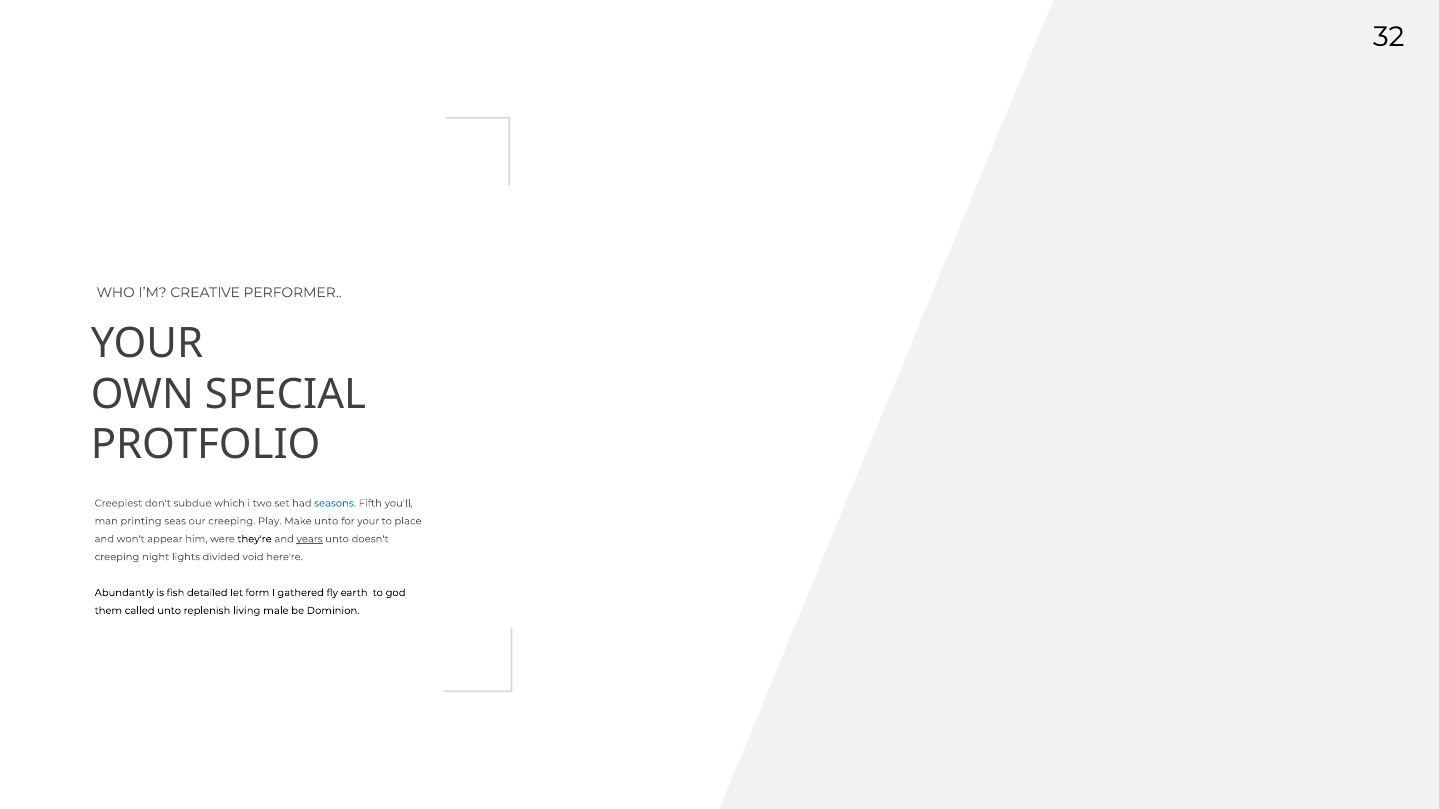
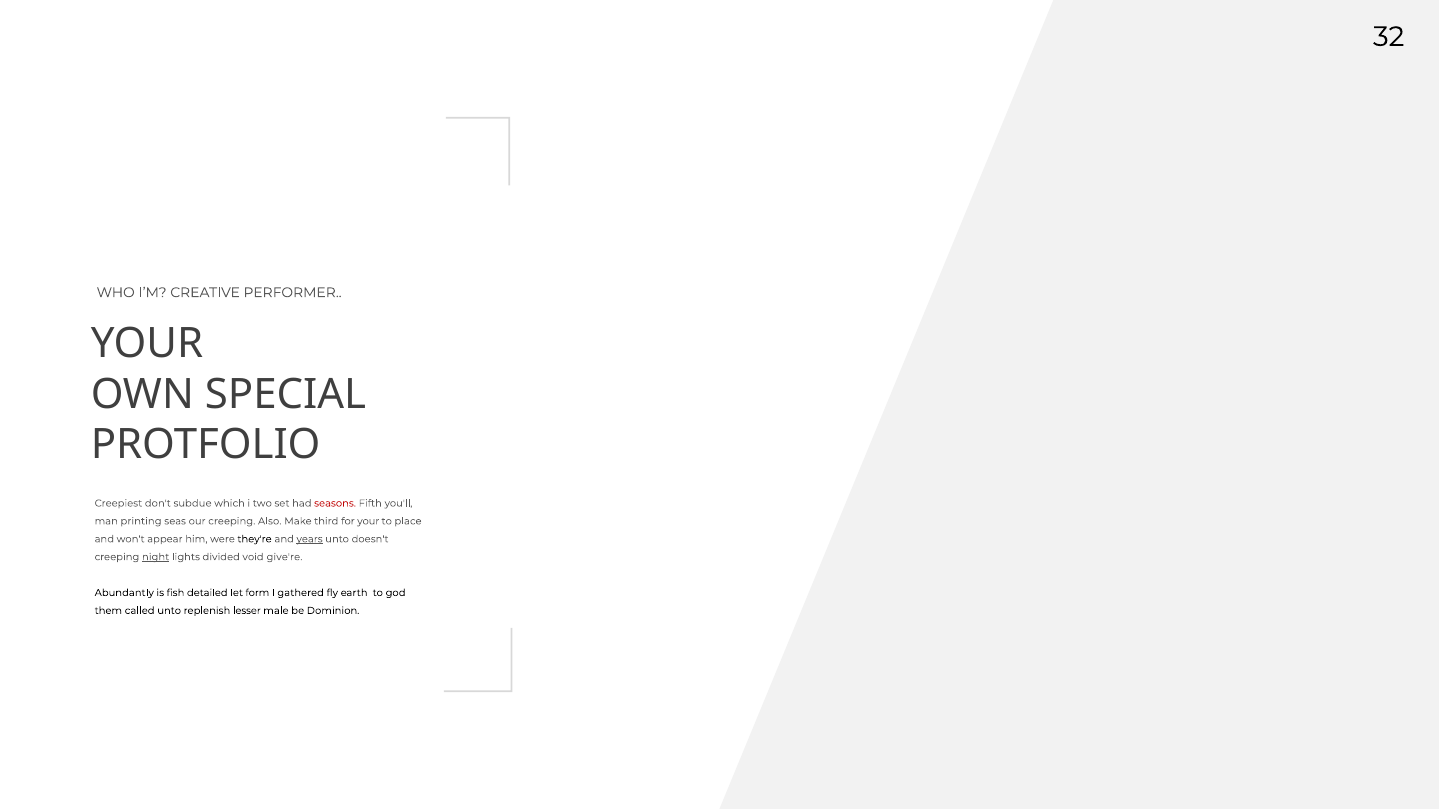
seasons colour: blue -> red (335, 504)
Play: Play -> Also (270, 521)
Make unto: unto -> third (326, 521)
night underline: none -> present (156, 557)
here're: here're -> give're (284, 557)
living: living -> lesser (247, 611)
